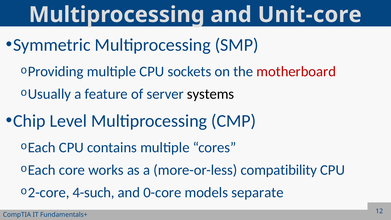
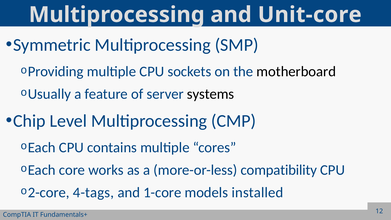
motherboard colour: red -> black (296, 72)
4-such: 4-such -> 4-tags (93, 192)
0-core: 0-core -> 1-core (162, 192)
separate: separate -> installed (257, 192)
